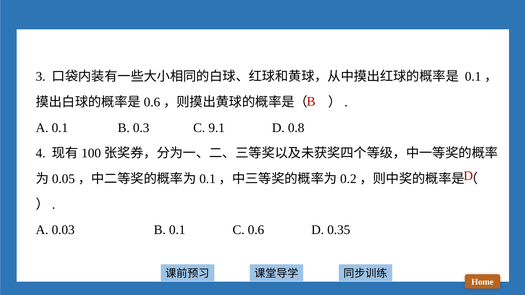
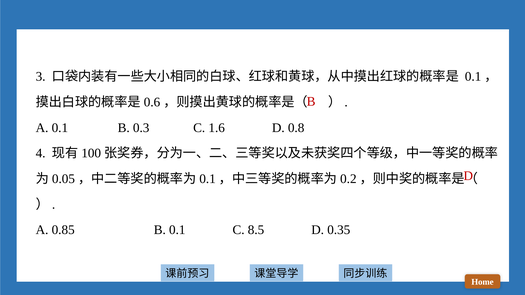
9.1: 9.1 -> 1.6 (217, 128)
0.03: 0.03 -> 0.85 (63, 230)
0.6: 0.6 -> 8.5 (256, 230)
